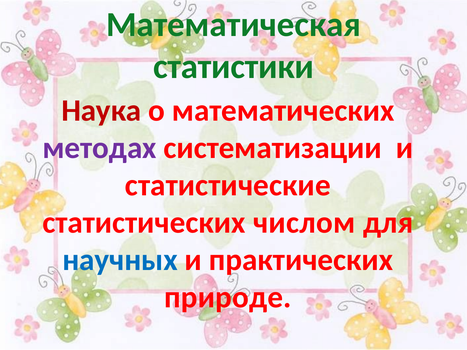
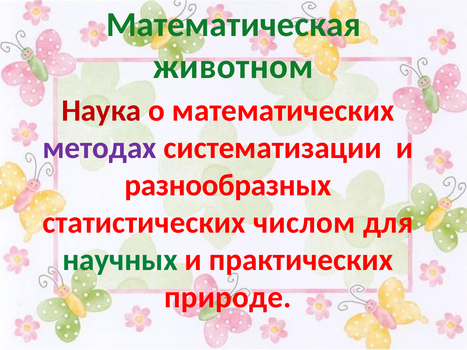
статистики: статистики -> животном (233, 67)
статистические: статистические -> разнообразных (228, 185)
научных colour: blue -> green (120, 260)
